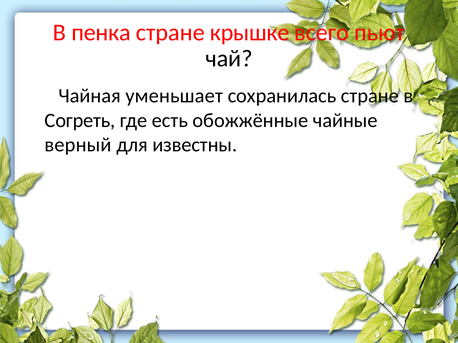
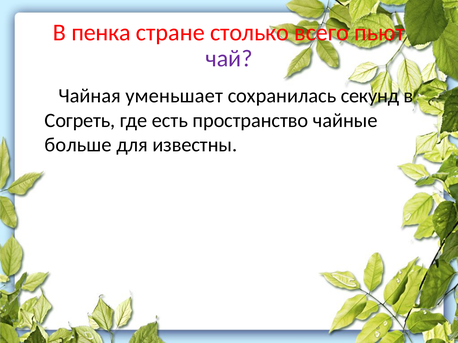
крышке: крышке -> столько (250, 32)
чай colour: black -> purple (229, 59)
сохранилась стране: стране -> секунд (370, 96)
обожжённые: обожжённые -> пространство (250, 121)
верный: верный -> больше (78, 145)
